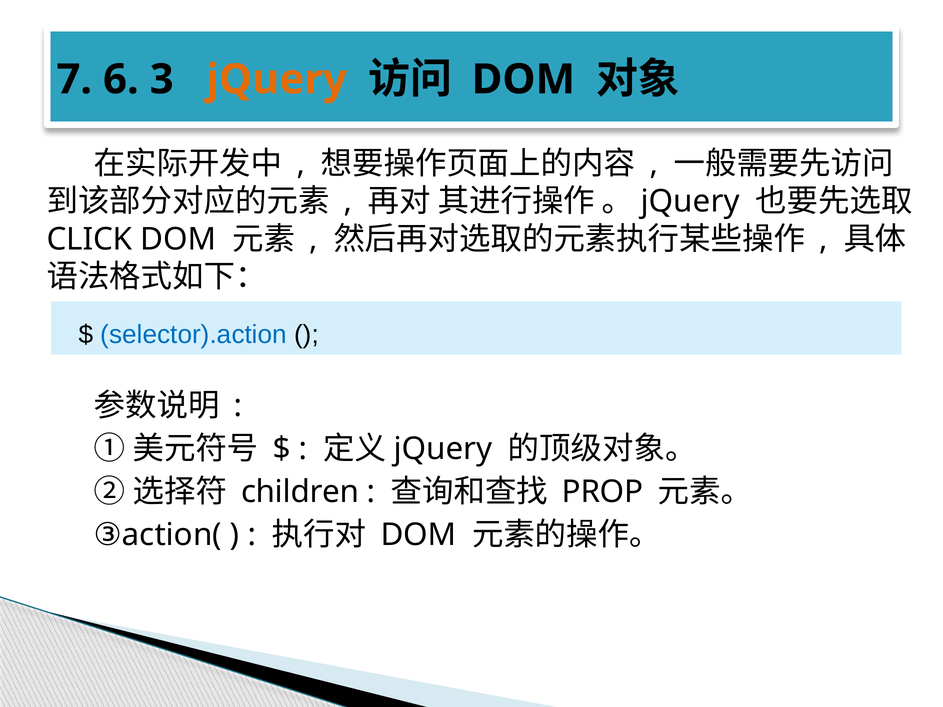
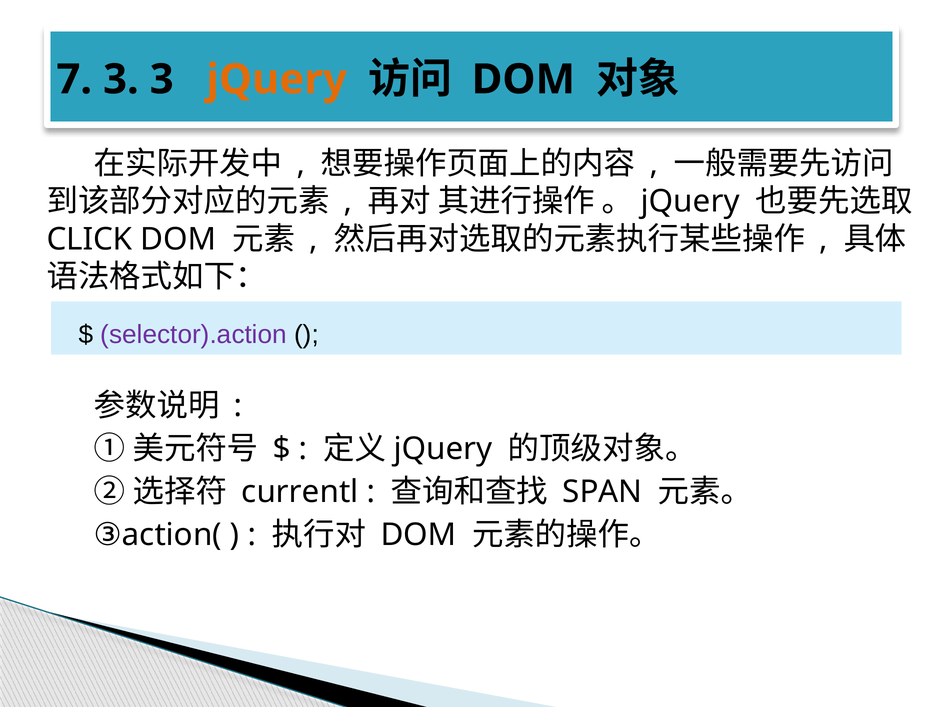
7 6: 6 -> 3 (121, 80)
selector).action colour: blue -> purple (194, 335)
children: children -> currentl (300, 492)
PROP: PROP -> SPAN (602, 492)
